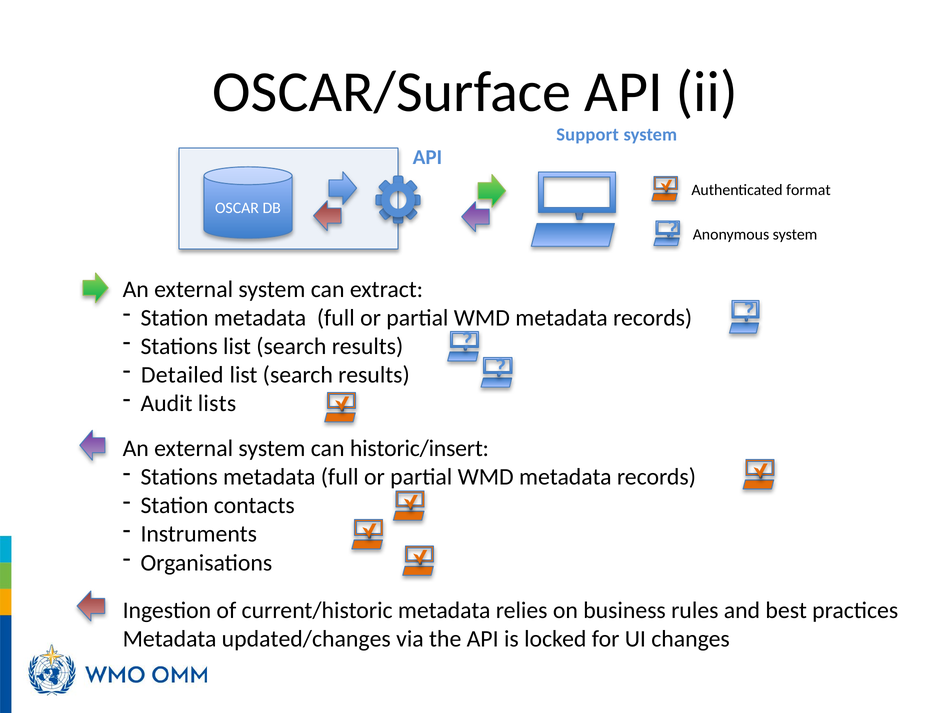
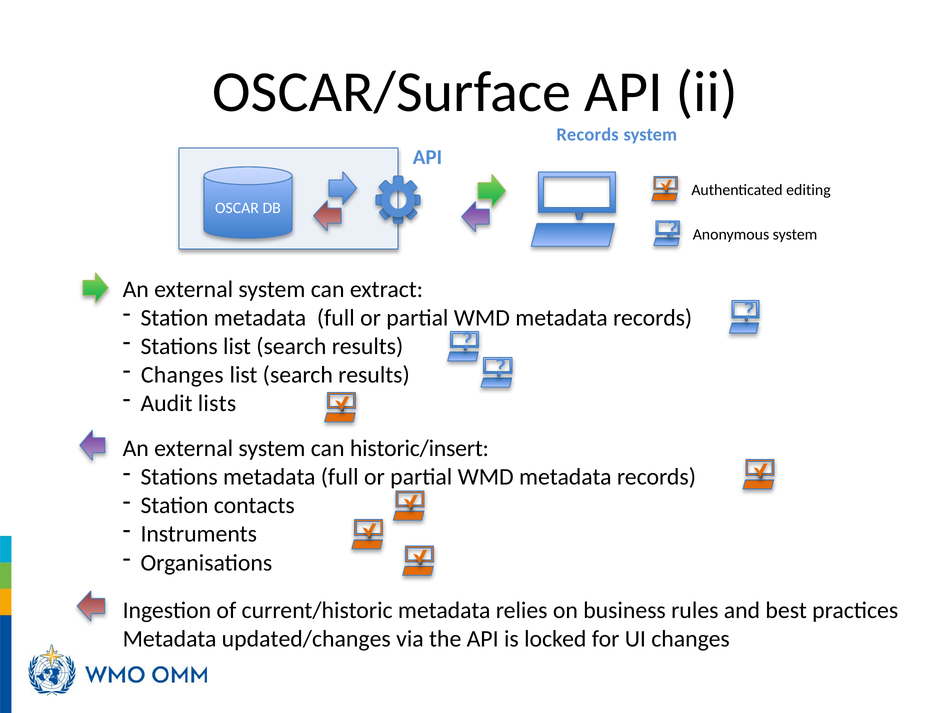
Support: Support -> Records (588, 135)
format: format -> editing (808, 190)
Detailed: Detailed -> Changes (182, 375)
